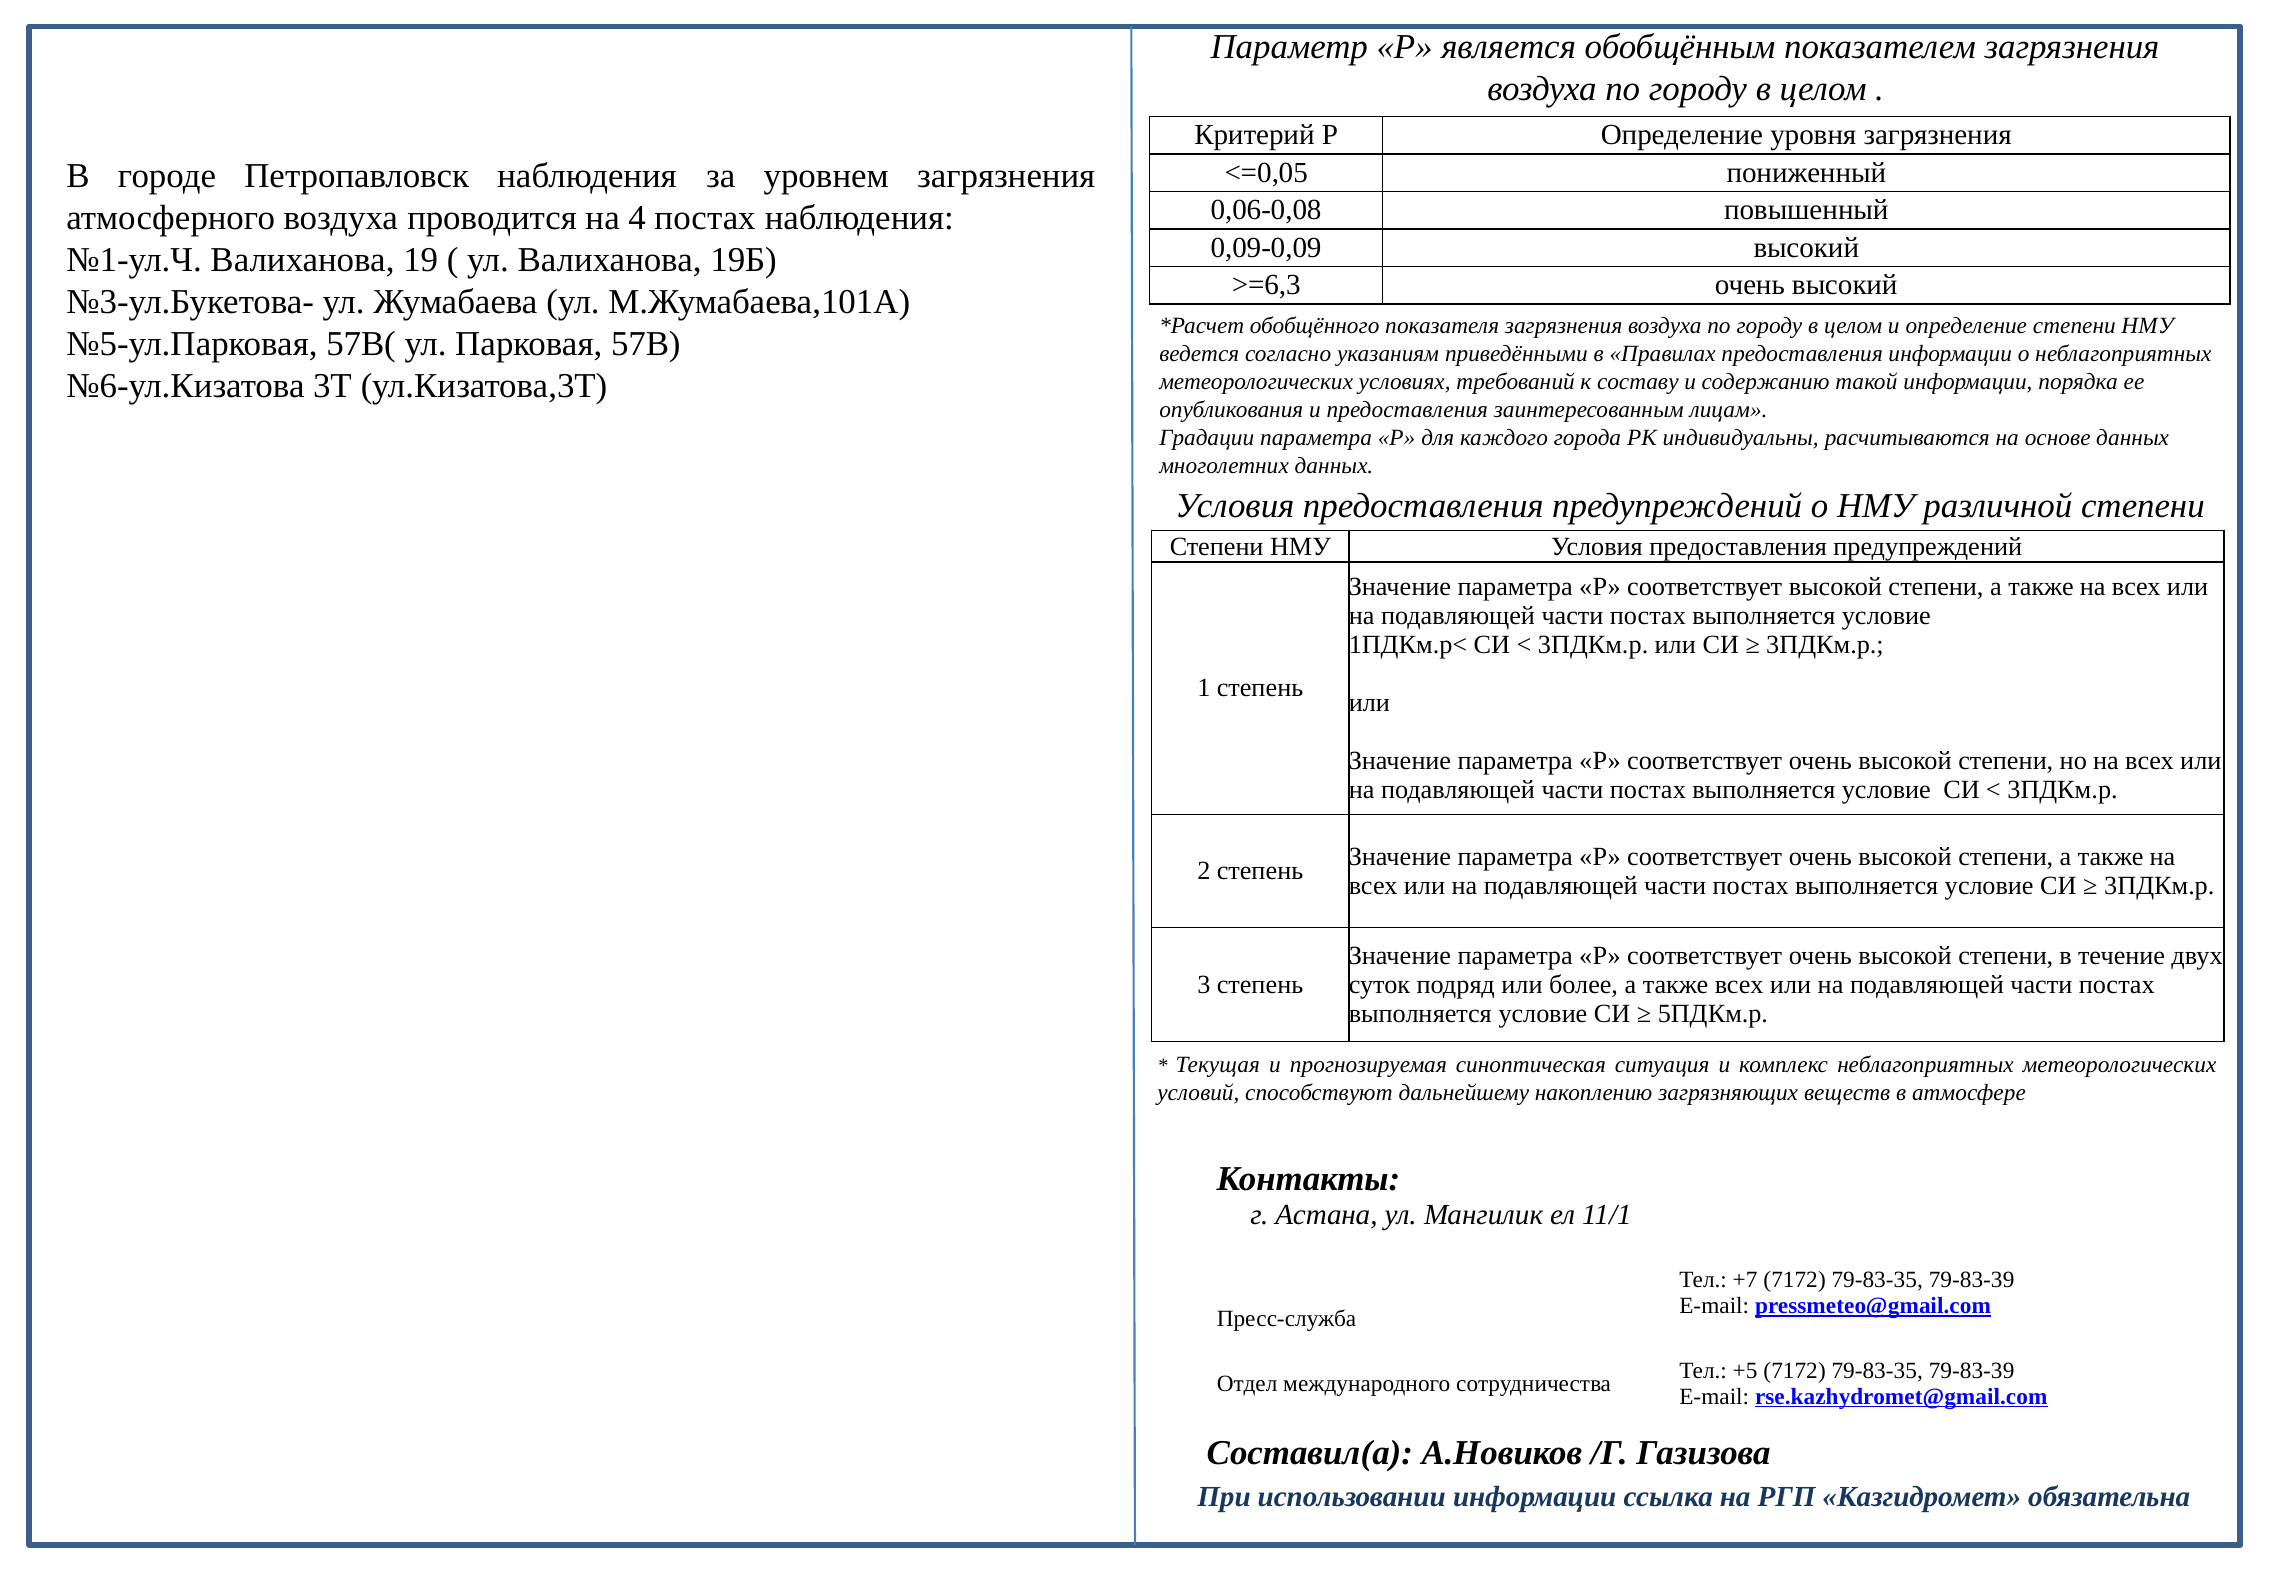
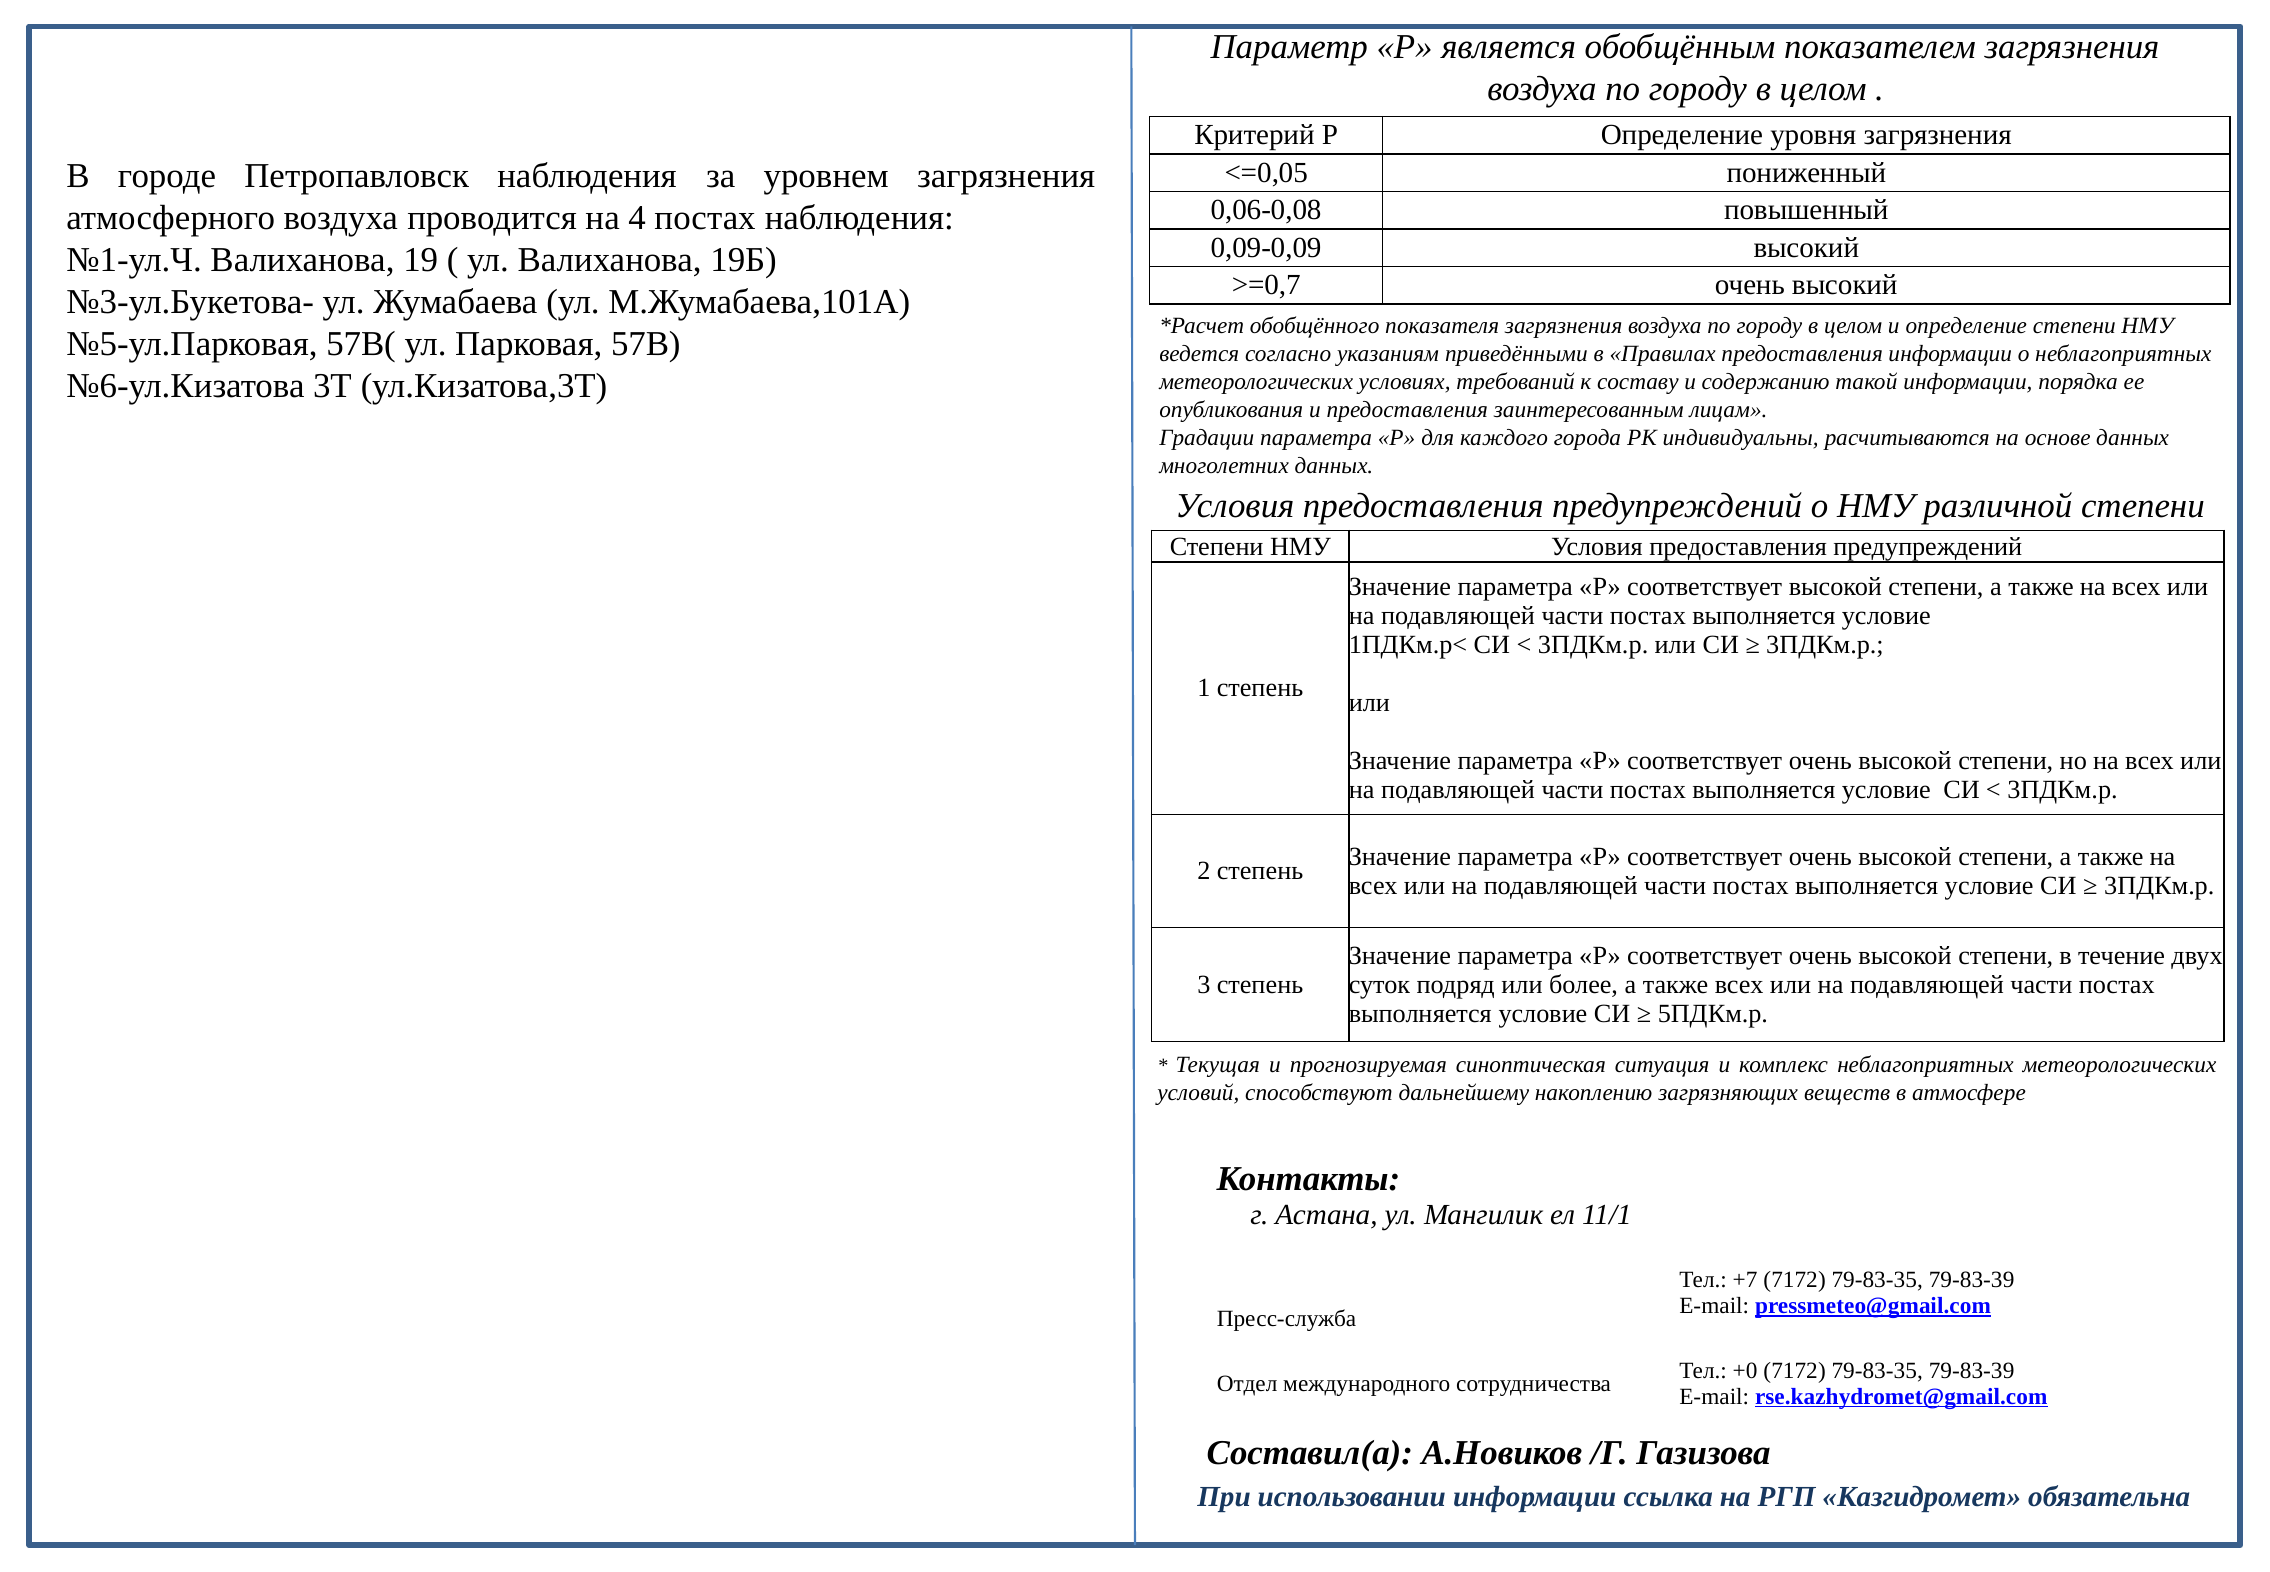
>=6,3: >=6,3 -> >=0,7 (1266, 285)
+5: +5 -> +0 (1745, 1370)
